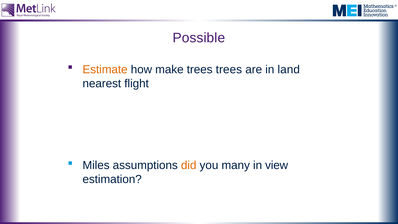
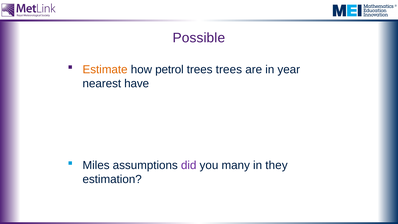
make: make -> petrol (169, 69)
land: land -> year (289, 69)
flight: flight -> have (137, 83)
did colour: orange -> purple (189, 165)
view: view -> they (276, 165)
